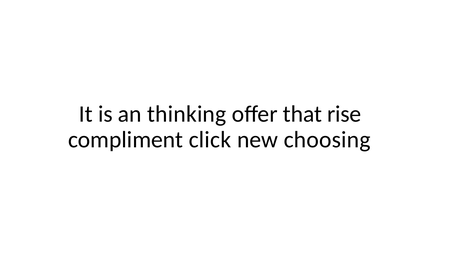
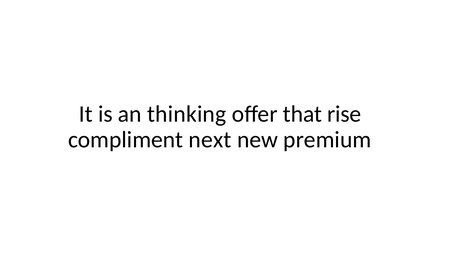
click: click -> next (210, 140)
choosing: choosing -> premium (327, 140)
